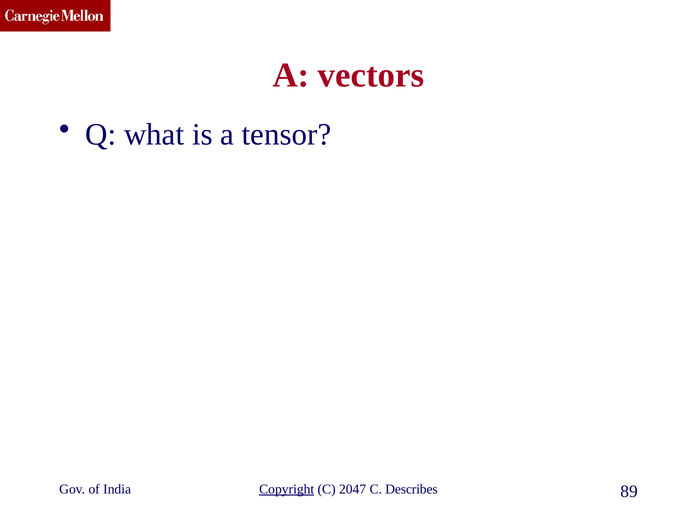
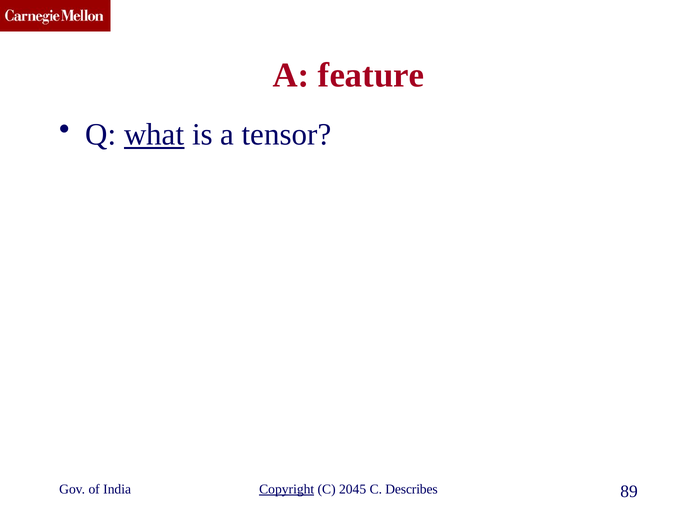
vectors: vectors -> feature (371, 75)
what underline: none -> present (154, 135)
2047: 2047 -> 2045 (353, 489)
